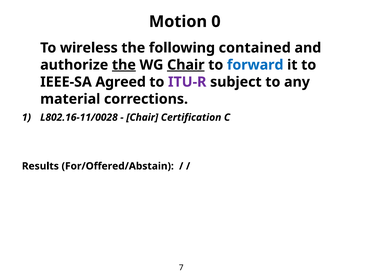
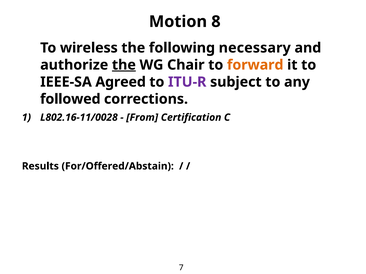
0: 0 -> 8 (216, 22)
contained: contained -> necessary (255, 48)
Chair underline: present -> none (186, 65)
forward colour: blue -> orange (255, 65)
material: material -> followed (70, 99)
Chair: Chair -> From (142, 118)
